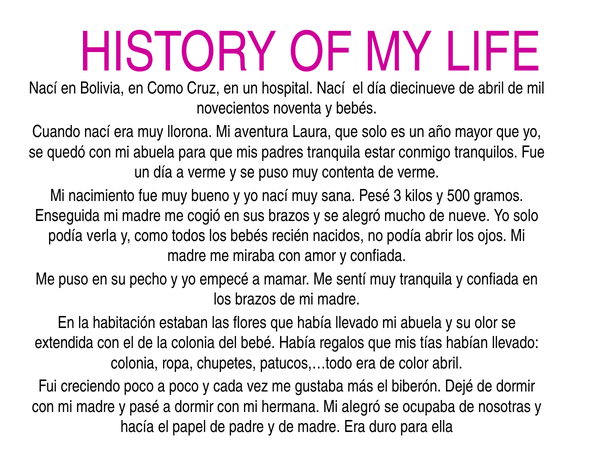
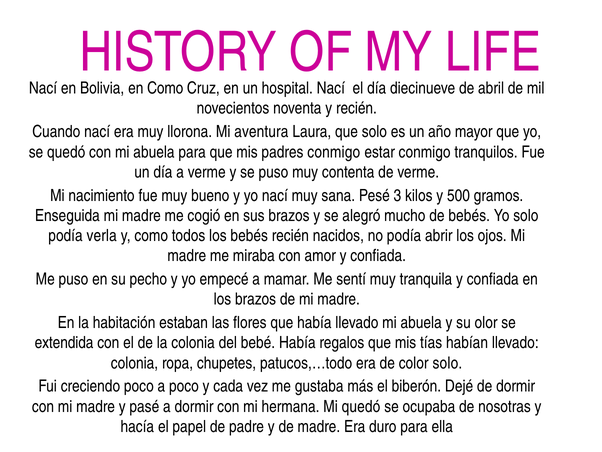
y bebés: bebés -> recién (356, 108)
padres tranquila: tranquila -> conmigo (334, 152)
de nueve: nueve -> bebés (469, 215)
color abril: abril -> solo (447, 363)
Mi alegró: alegró -> quedó (361, 406)
